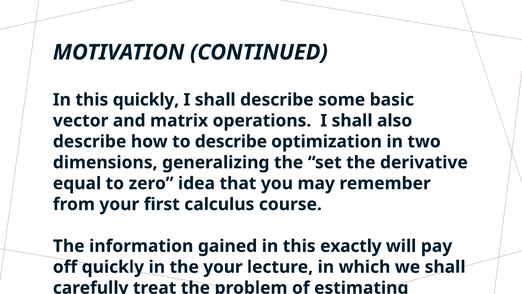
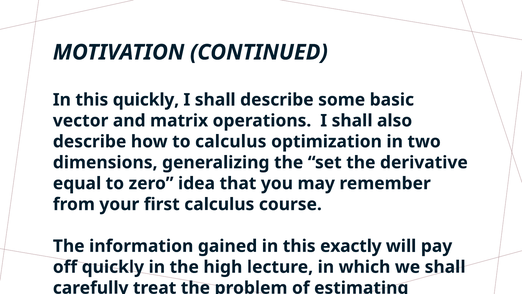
to describe: describe -> calculus (231, 141)
the your: your -> high (223, 267)
